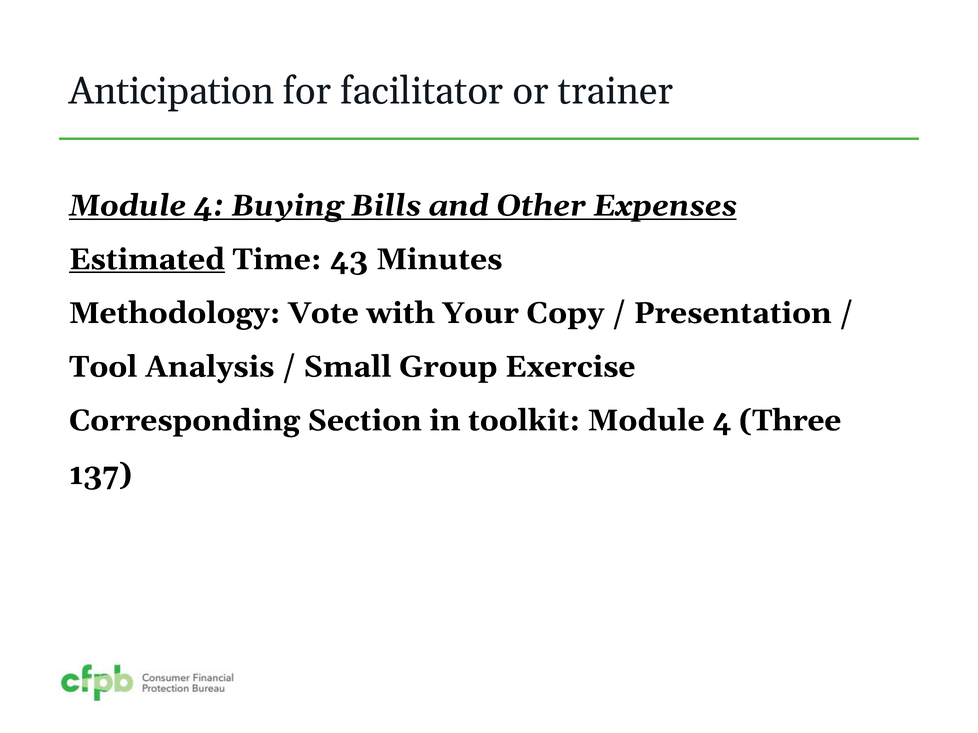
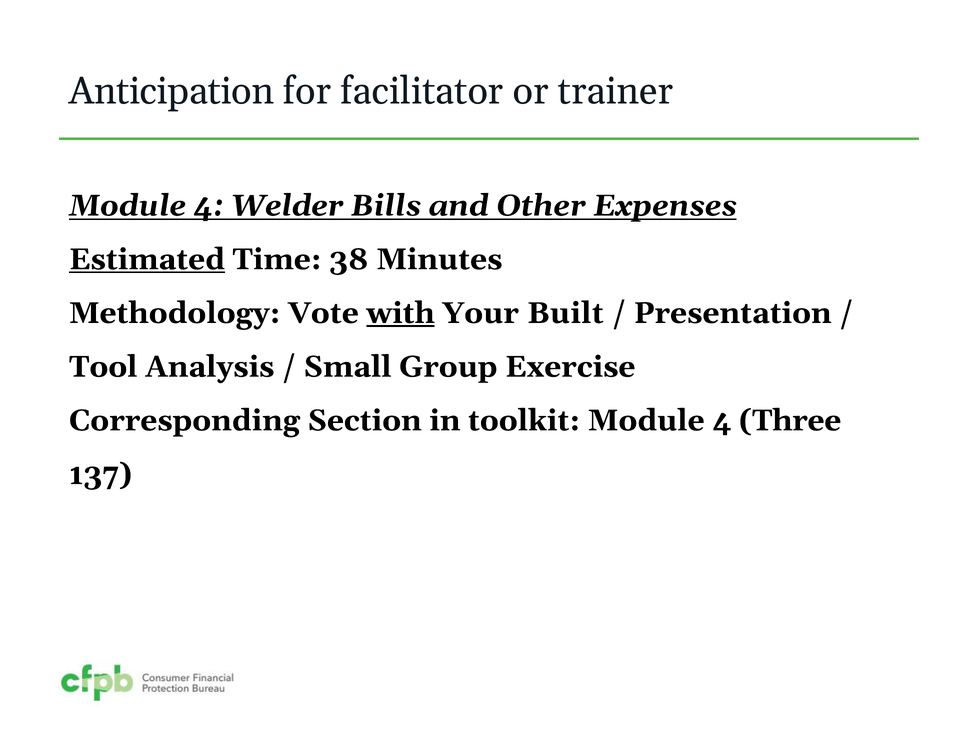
Buying: Buying -> Welder (288, 206)
43: 43 -> 38 (349, 260)
with underline: none -> present (401, 313)
Copy: Copy -> Built (565, 313)
